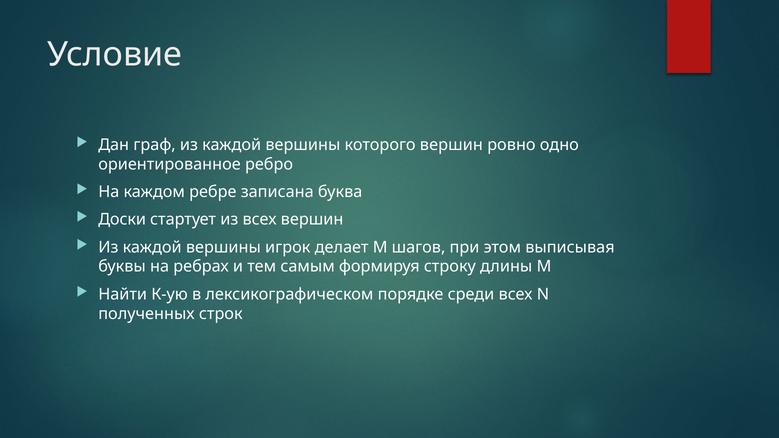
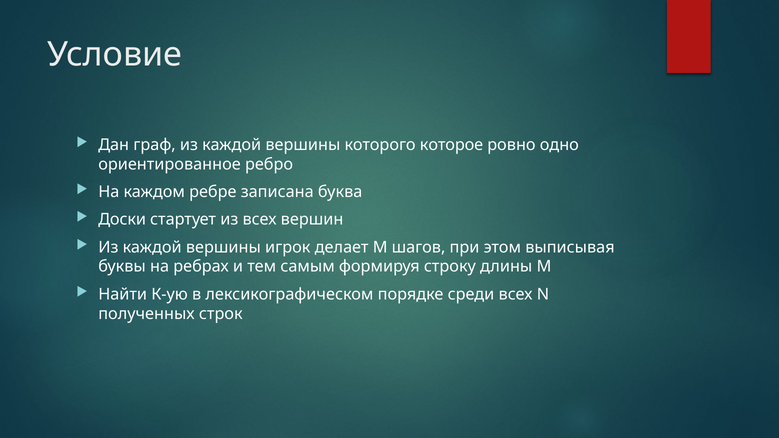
которого вершин: вершин -> которое (452, 145)
